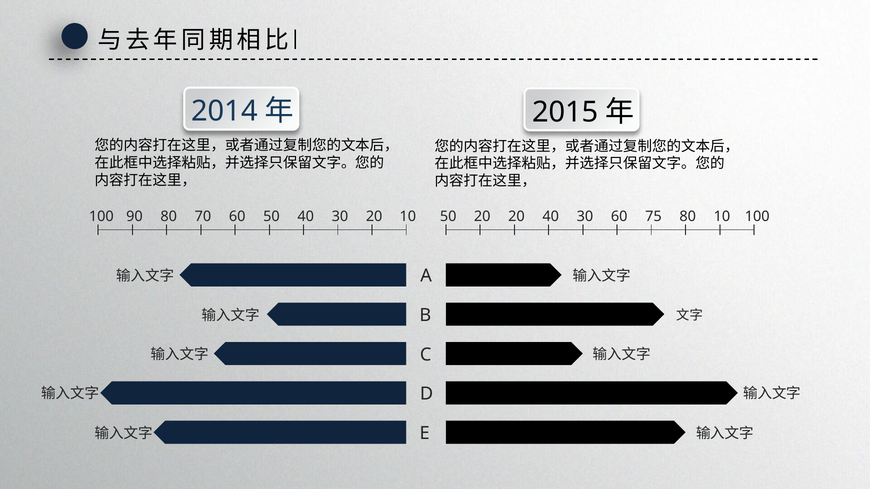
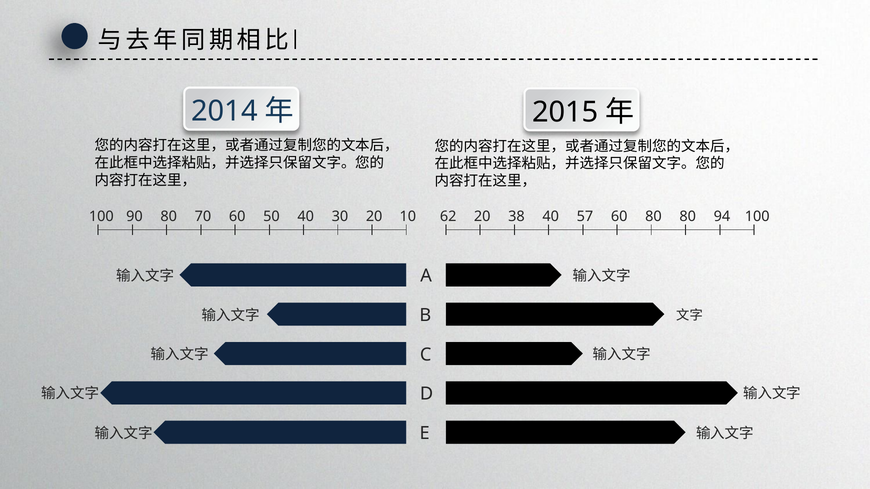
100 50: 50 -> 62 (448, 216)
20 20: 20 -> 38 (516, 216)
40 30: 30 -> 57 (585, 216)
60 75: 75 -> 80 (653, 216)
80 10: 10 -> 94 (722, 216)
